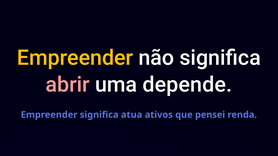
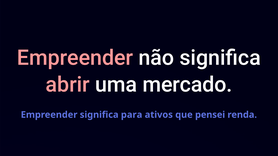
Empreender colour: yellow -> pink (75, 58)
depende: depende -> mercado (187, 85)
atua: atua -> para (132, 115)
